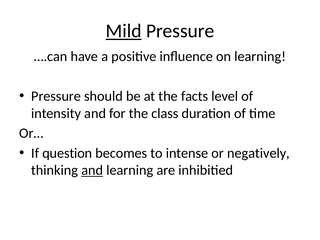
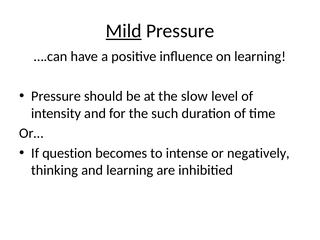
facts: facts -> slow (194, 96)
class: class -> such (165, 113)
and underline: present -> none (92, 170)
